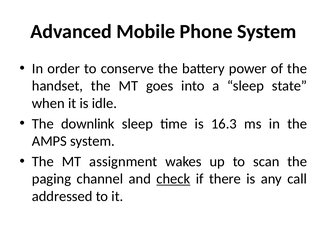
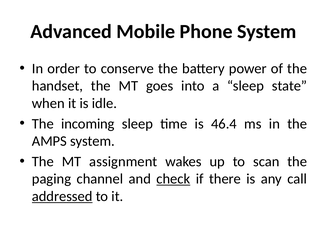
downlink: downlink -> incoming (88, 124)
16.3: 16.3 -> 46.4 (224, 124)
addressed underline: none -> present (62, 197)
